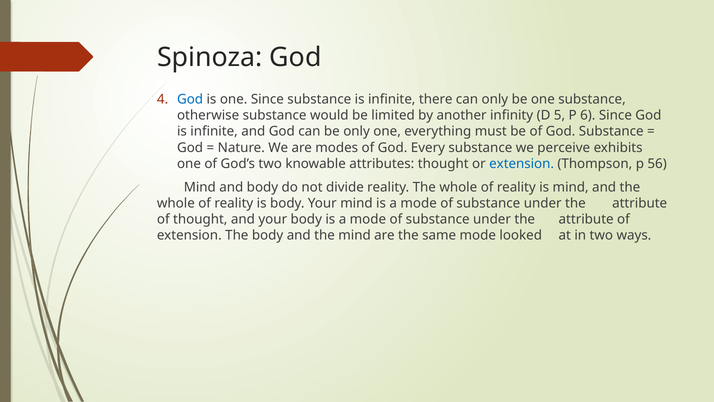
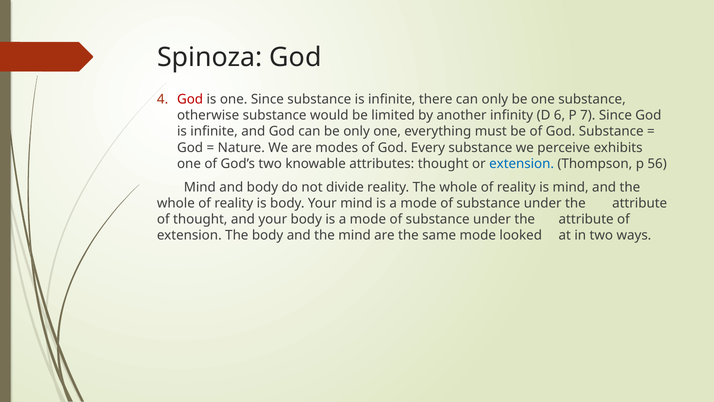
God colour: blue -> red (190, 99)
5: 5 -> 6 (559, 115)
6: 6 -> 7 (588, 115)
